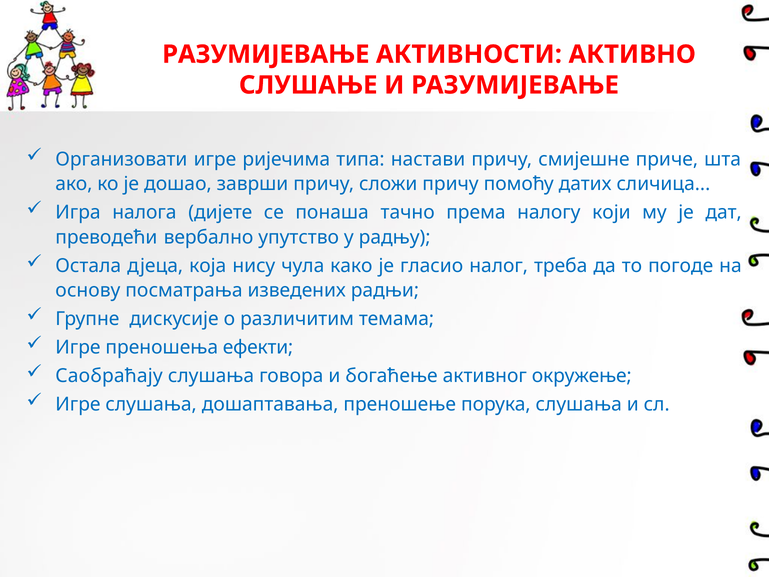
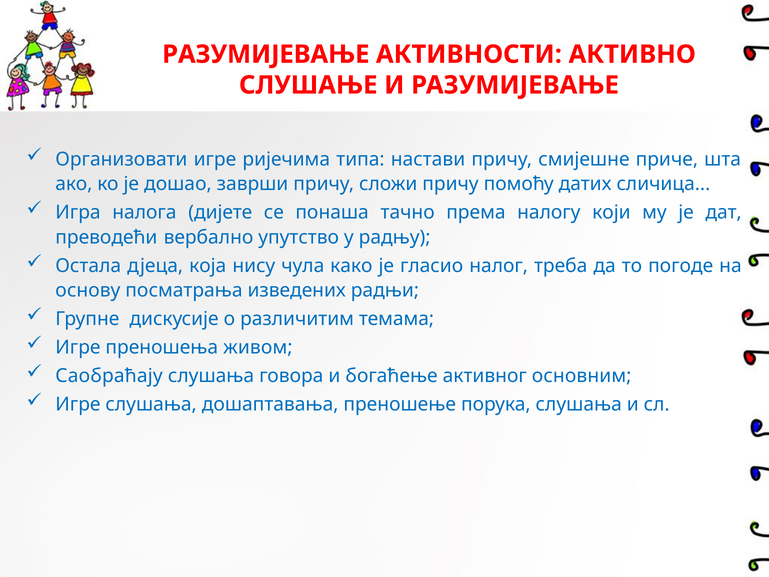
ефекти: ефекти -> живом (258, 347)
окружење: окружење -> основним (582, 376)
